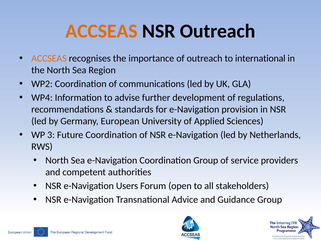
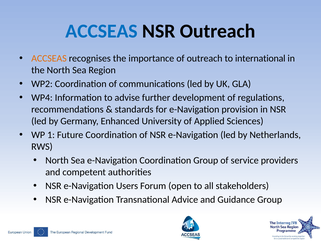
ACCSEAS colour: orange -> blue (102, 31)
European: European -> Enhanced (120, 121)
3: 3 -> 1 (51, 135)
